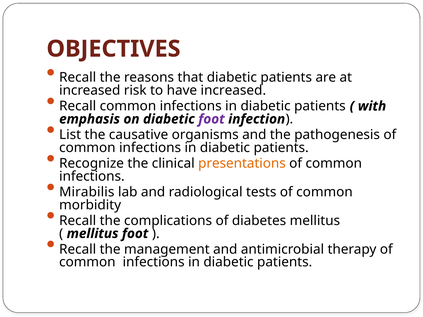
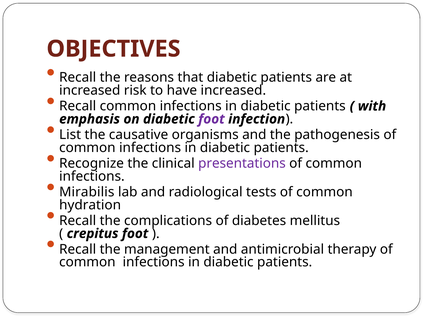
presentations colour: orange -> purple (242, 163)
morbidity: morbidity -> hydration (90, 205)
mellitus: mellitus -> crepitus (93, 234)
